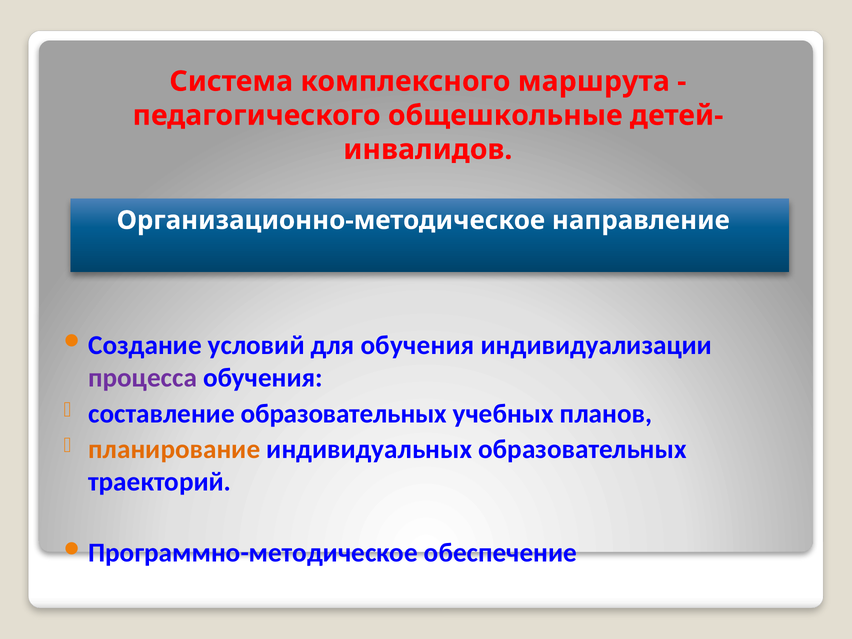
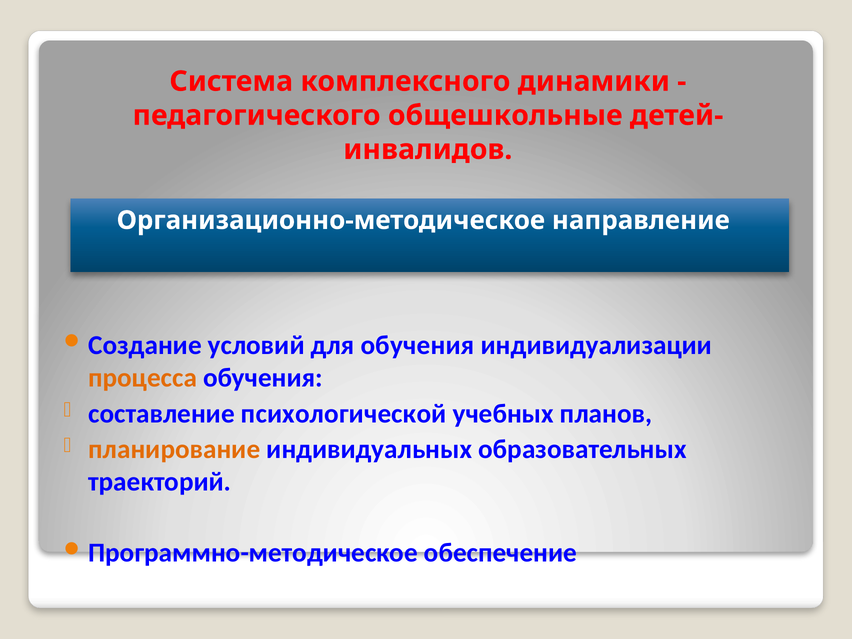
маршрута: маршрута -> динамики (594, 81)
процесса colour: purple -> orange (143, 378)
составление образовательных: образовательных -> психологической (344, 414)
